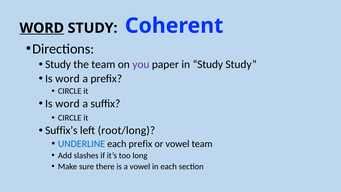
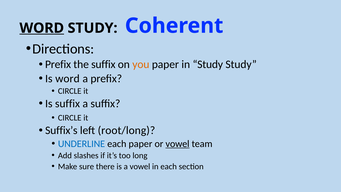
Study: Study -> Prefix (58, 64)
the team: team -> suffix (103, 64)
you colour: purple -> orange (141, 64)
word: word -> suffix (68, 103)
each prefix: prefix -> paper (140, 144)
vowel underline: none -> present (178, 144)
